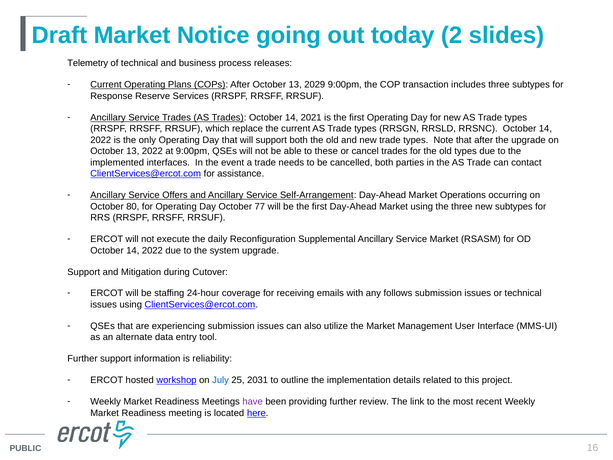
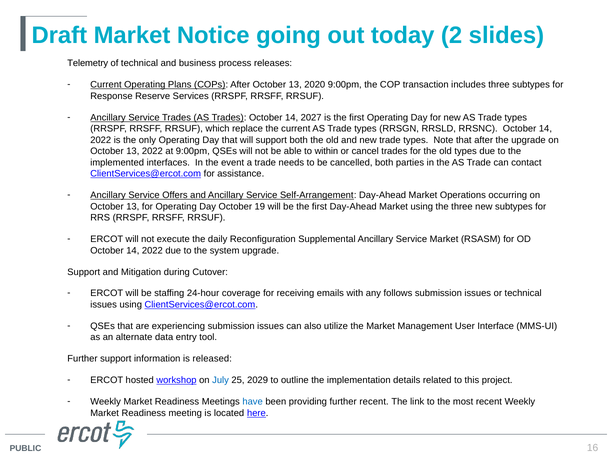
2029: 2029 -> 2020 (315, 85)
2021: 2021 -> 2027 (311, 117)
these: these -> within (326, 151)
80: 80 -> 13 (133, 206)
77: 77 -> 19 (260, 206)
reliability: reliability -> released (212, 359)
2031: 2031 -> 2029 (258, 380)
have colour: purple -> blue (253, 402)
further review: review -> recent (374, 402)
